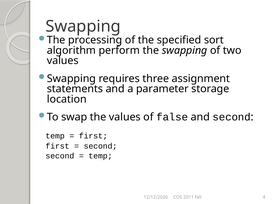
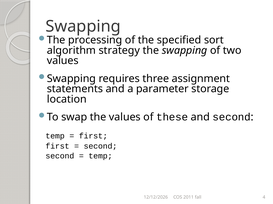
perform: perform -> strategy (119, 51)
false: false -> these (172, 117)
